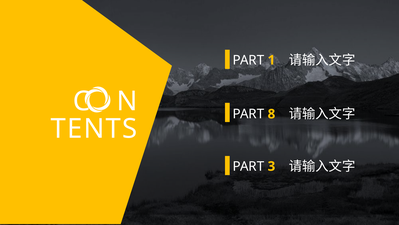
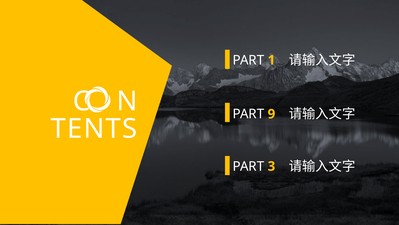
8: 8 -> 9 (271, 114)
